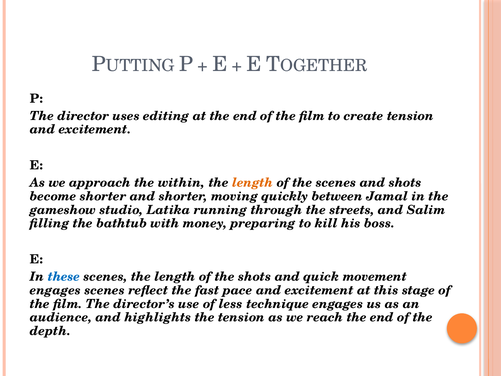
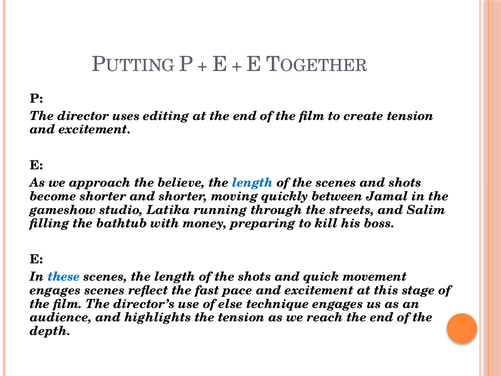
within: within -> believe (181, 183)
length colour: orange -> blue (253, 183)
less: less -> else (231, 304)
